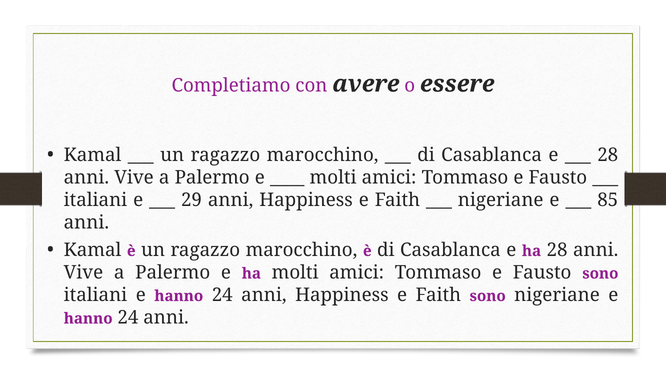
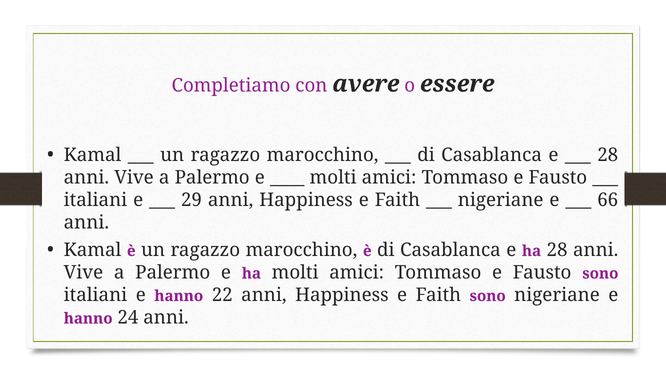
85: 85 -> 66 (608, 200)
italiani e hanno 24: 24 -> 22 (222, 295)
